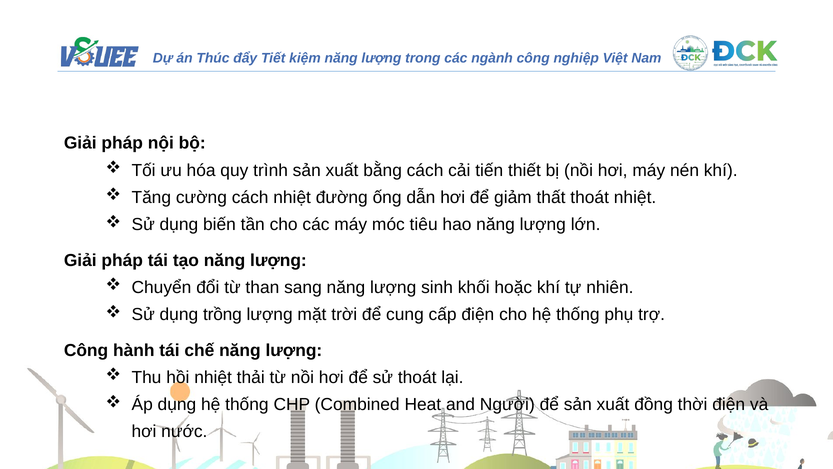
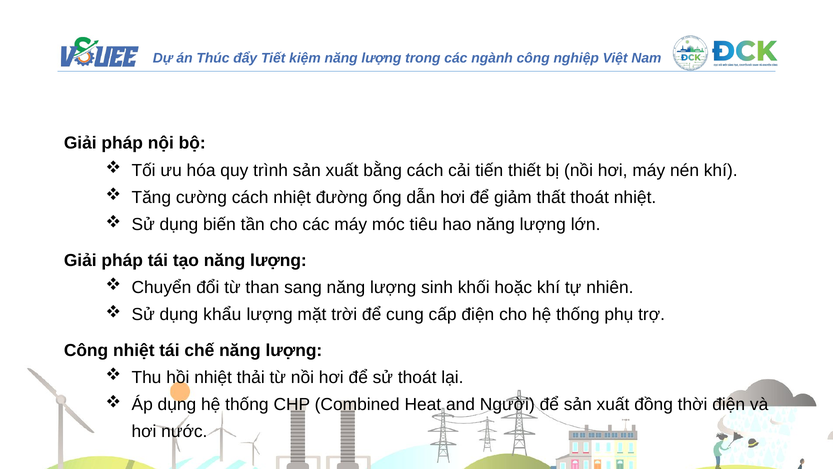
trồng: trồng -> khẩu (222, 314)
Công hành: hành -> nhiệt (134, 350)
